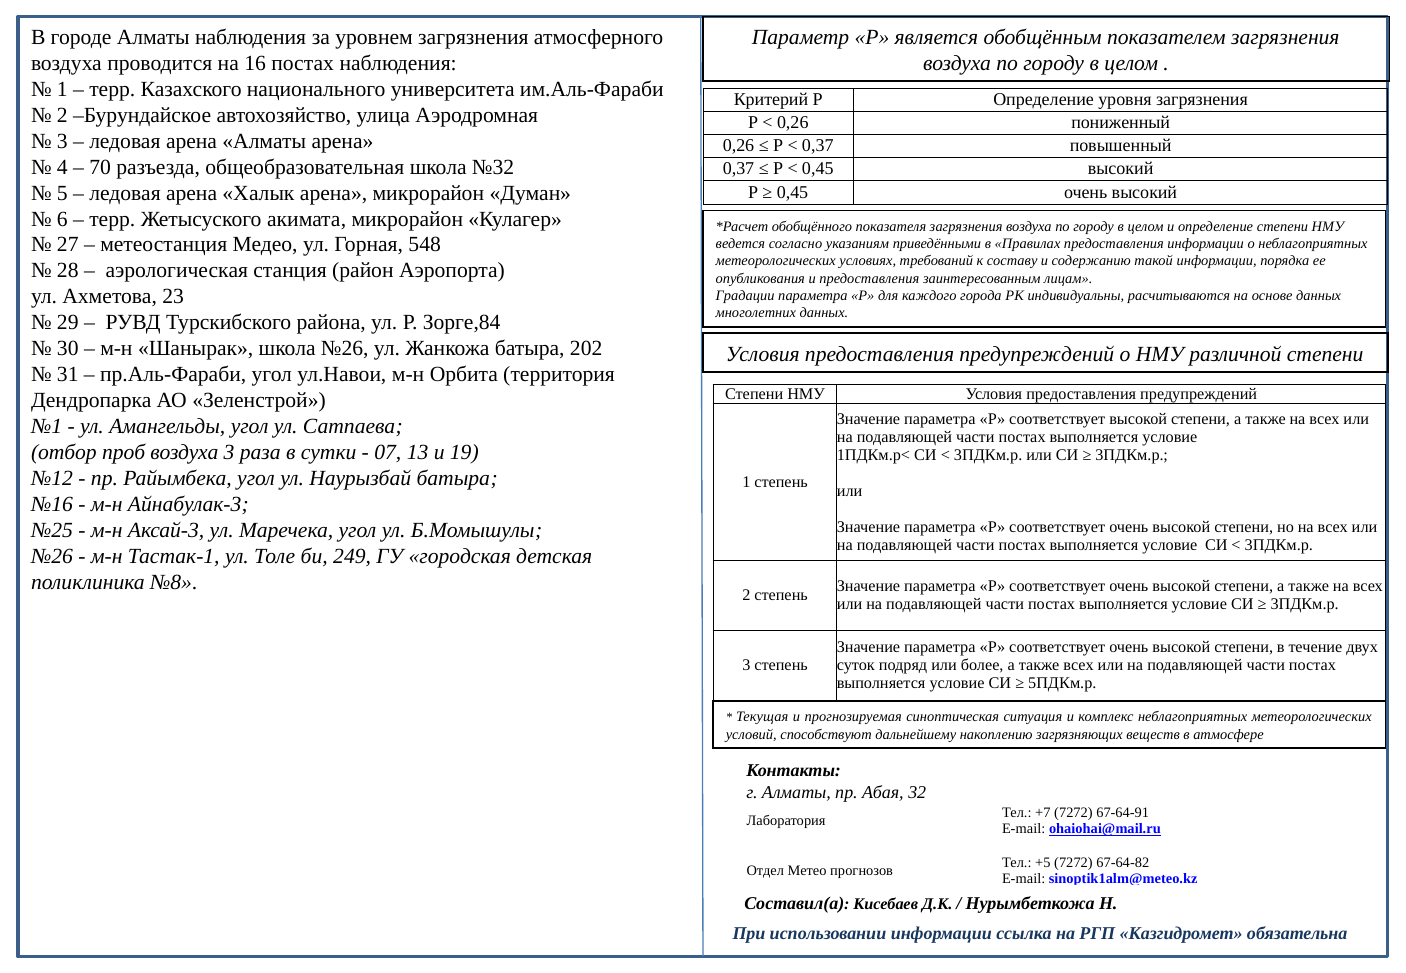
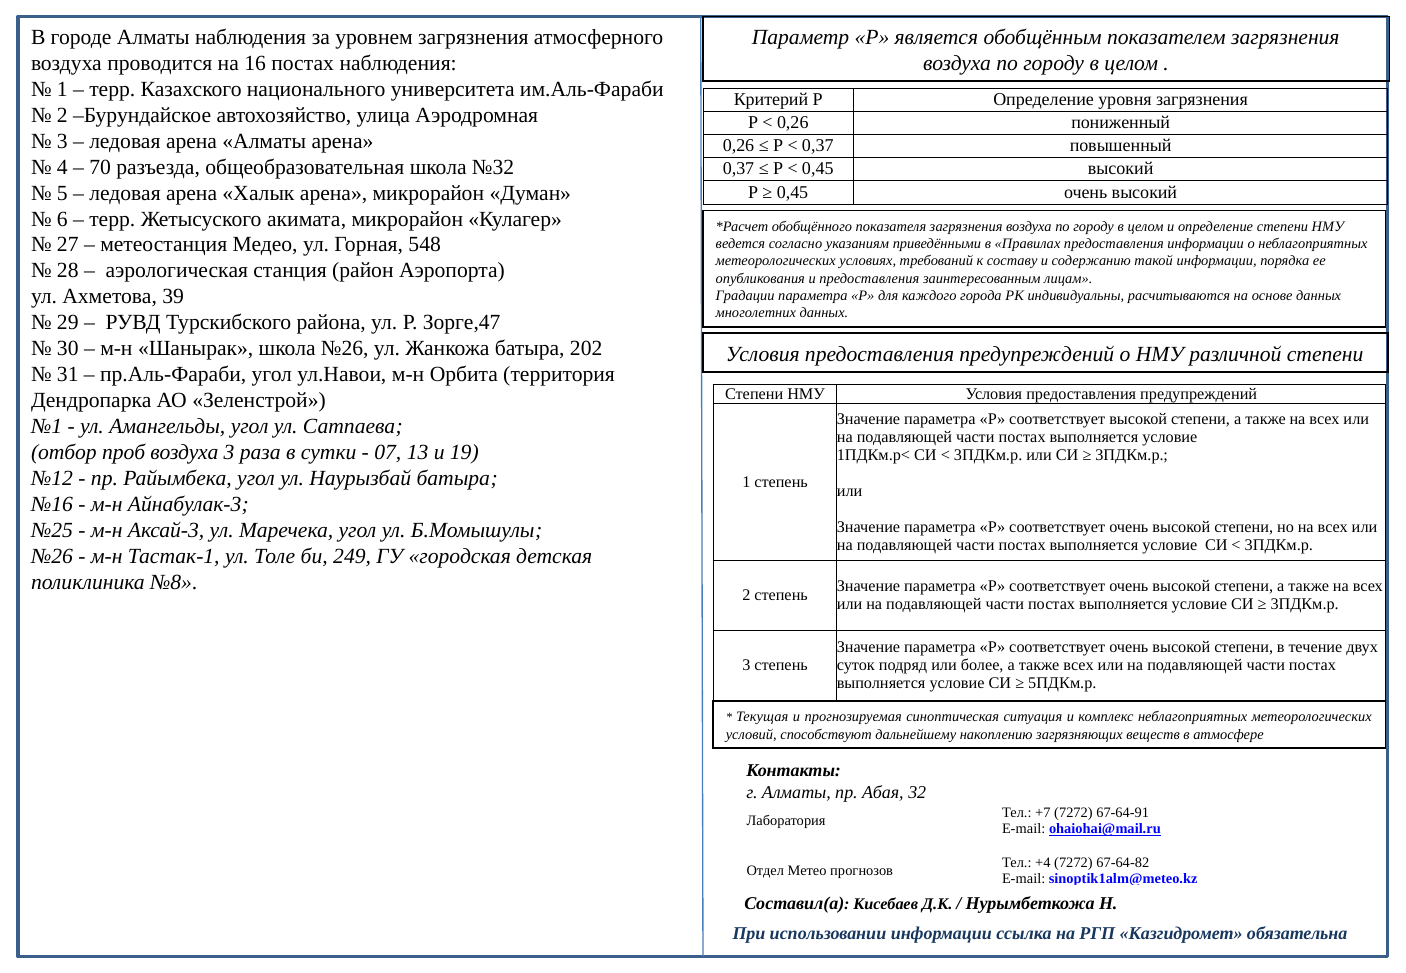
23: 23 -> 39 (173, 297)
Зорге,84: Зорге,84 -> Зорге,47 (462, 323)
+5: +5 -> +4 (1043, 863)
